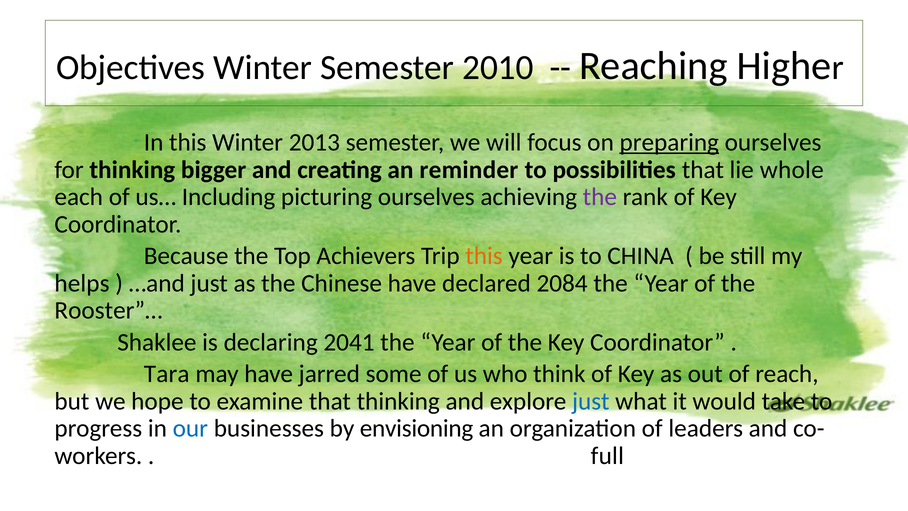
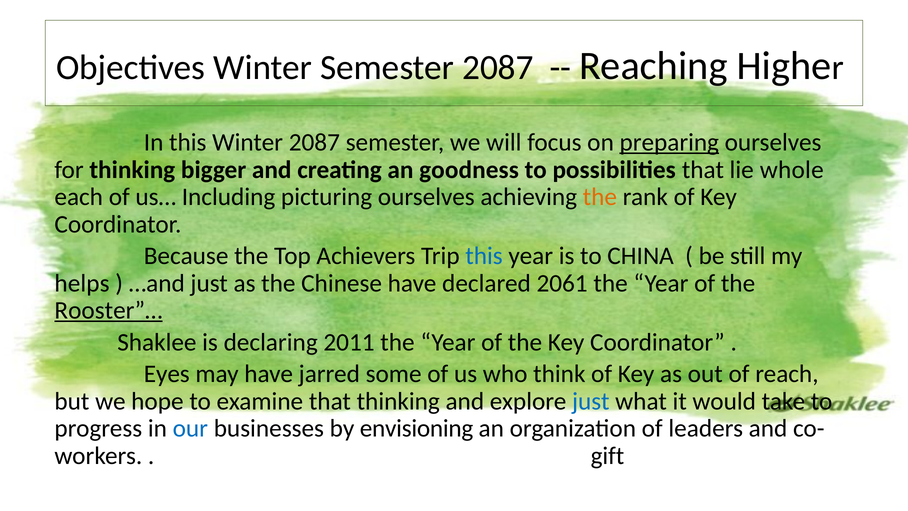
Semester 2010: 2010 -> 2087 (498, 67)
Winter 2013: 2013 -> 2087 (314, 143)
reminder: reminder -> goodness (469, 170)
the colour: purple -> orange (600, 197)
this colour: orange -> blue (484, 256)
2084: 2084 -> 2061 (562, 283)
Rooster”… underline: none -> present (108, 310)
2041: 2041 -> 2011 (349, 342)
Tara: Tara -> Eyes (167, 374)
full: full -> gift (607, 456)
